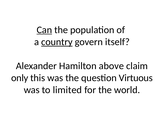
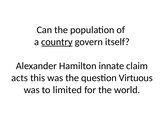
Can underline: present -> none (44, 30)
above: above -> innate (111, 66)
only: only -> acts (20, 78)
